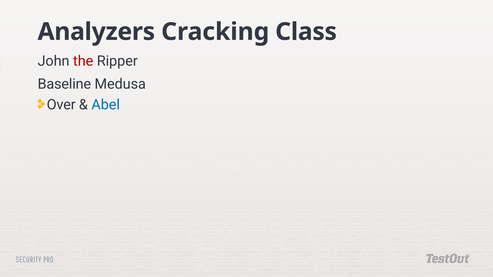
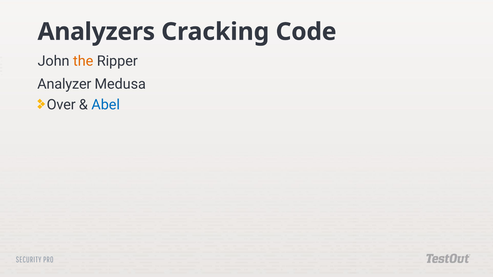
Class: Class -> Code (306, 32)
the colour: red -> orange (83, 61)
Baseline: Baseline -> Analyzer (64, 84)
